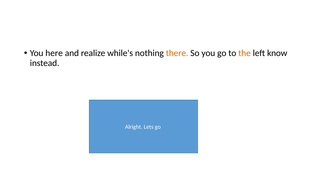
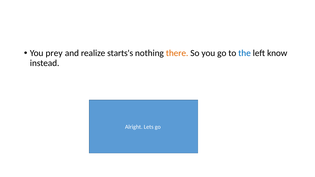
here: here -> prey (54, 53)
while's: while's -> starts's (120, 53)
the colour: orange -> blue (245, 53)
